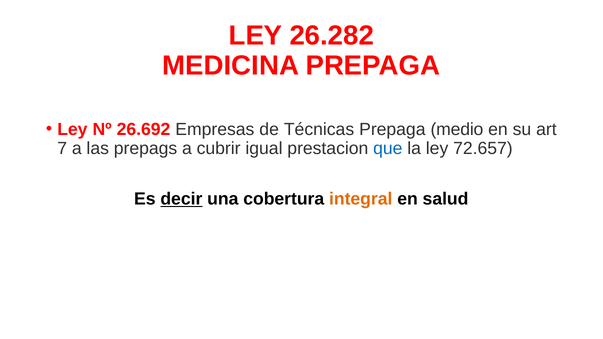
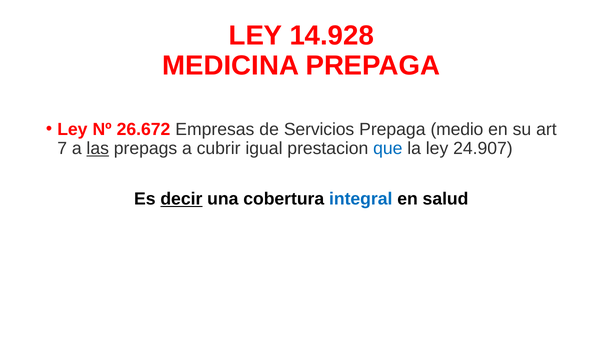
26.282: 26.282 -> 14.928 (332, 36)
26.692: 26.692 -> 26.672 (143, 129)
Técnicas: Técnicas -> Servicios (319, 129)
las underline: none -> present (98, 148)
72.657: 72.657 -> 24.907 (483, 148)
integral colour: orange -> blue (361, 199)
